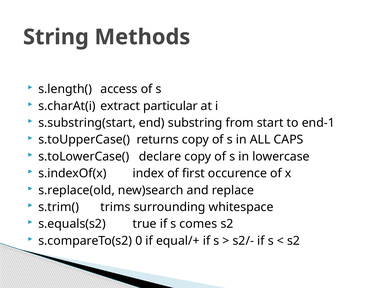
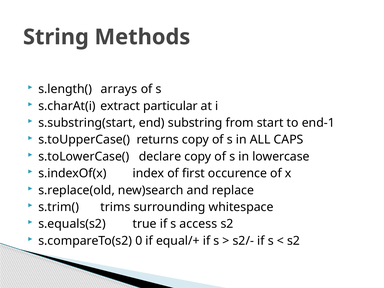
access: access -> arrays (119, 89)
comes: comes -> access (198, 224)
